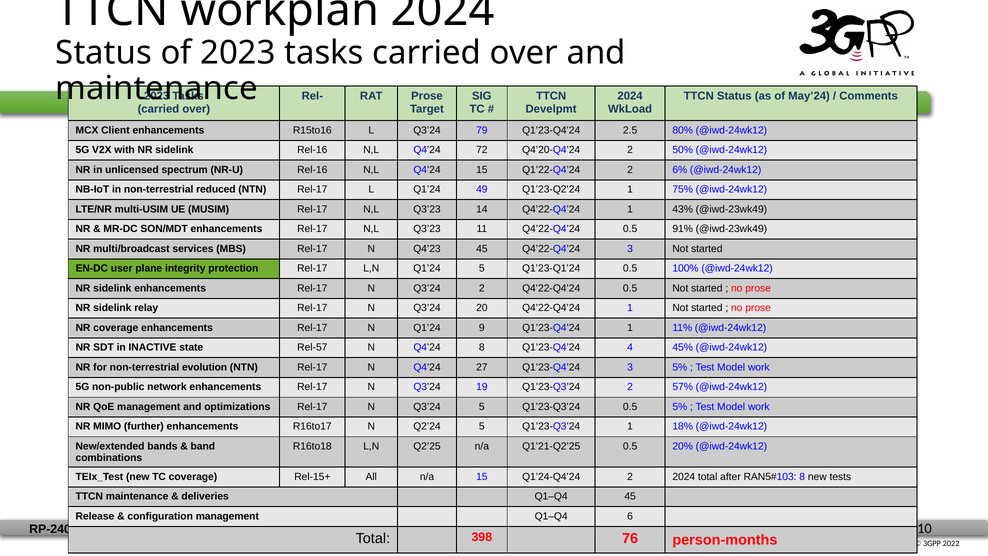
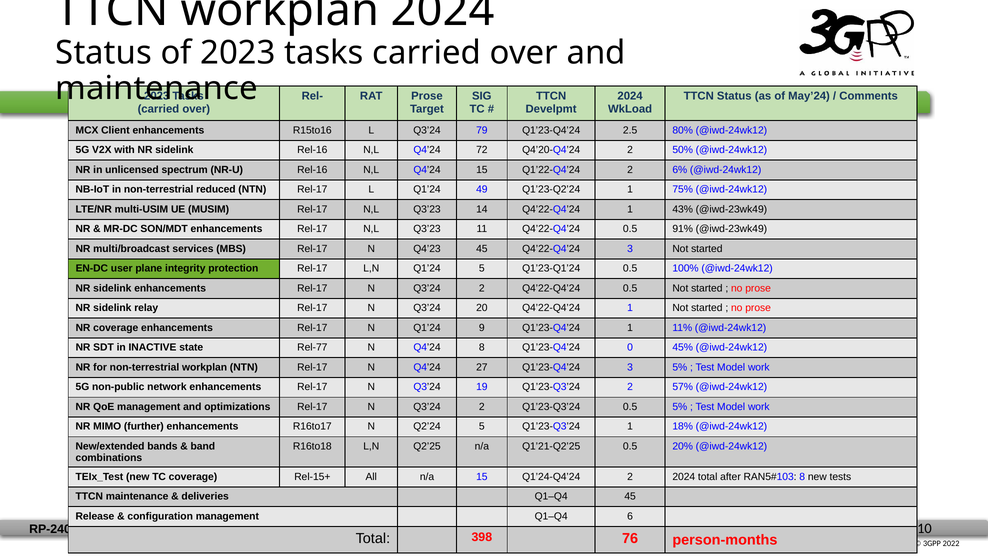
Rel-57: Rel-57 -> Rel-77 (312, 347)
4: 4 -> 0 (630, 347)
non-terrestrial evolution: evolution -> workplan (205, 367)
5: 5 -> 2 (482, 407)
